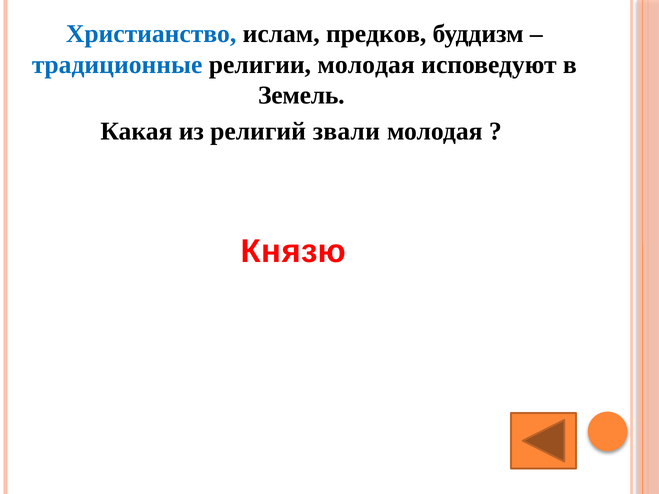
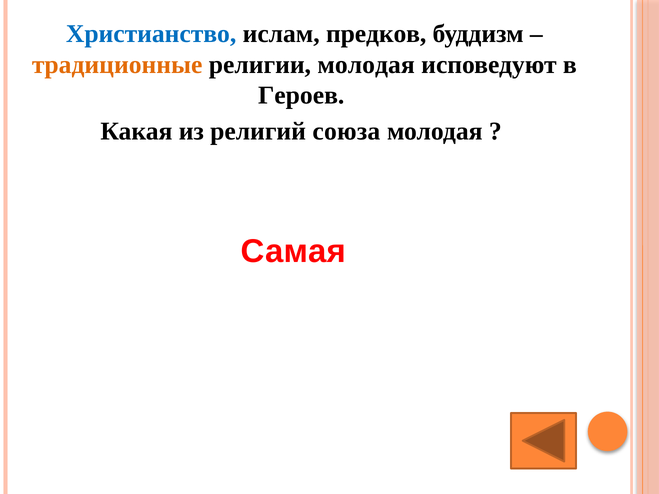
традиционные colour: blue -> orange (117, 65)
Земель: Земель -> Героев (301, 96)
звали: звали -> союза (346, 131)
Князю: Князю -> Самая (294, 252)
